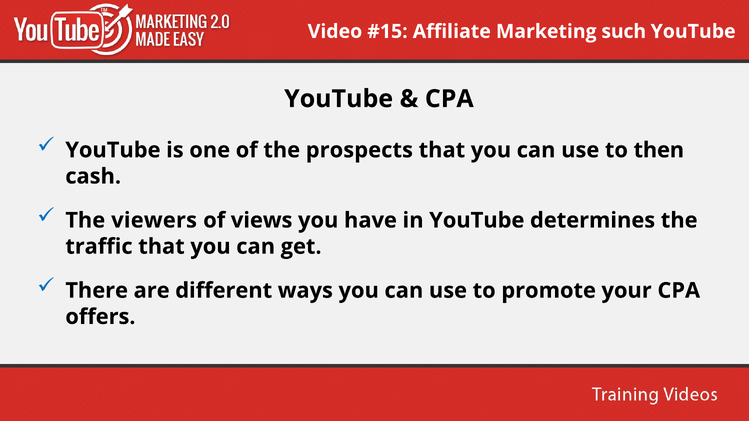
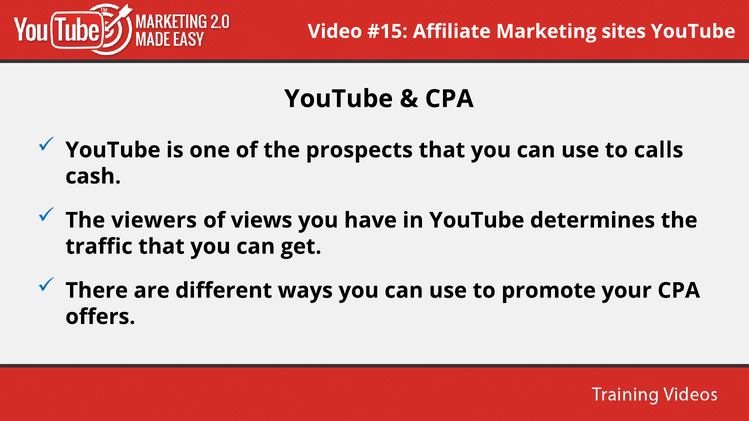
such: such -> sites (624, 31)
then: then -> calls (659, 150)
